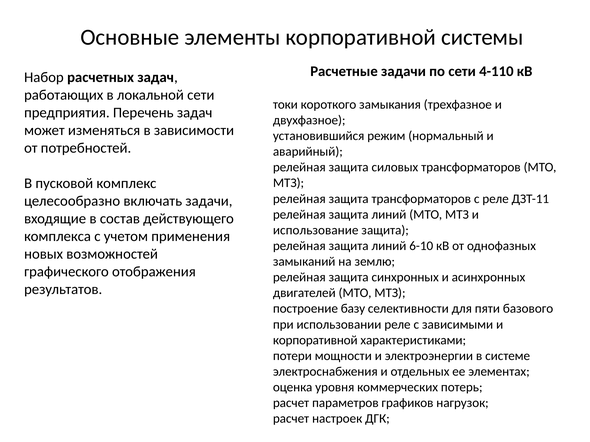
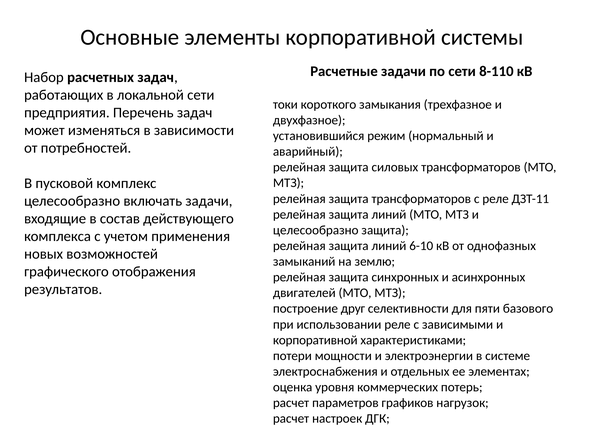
4-110: 4-110 -> 8-110 (496, 72)
использование: использование -> целесообразно (316, 230)
базу: базу -> друг (353, 309)
